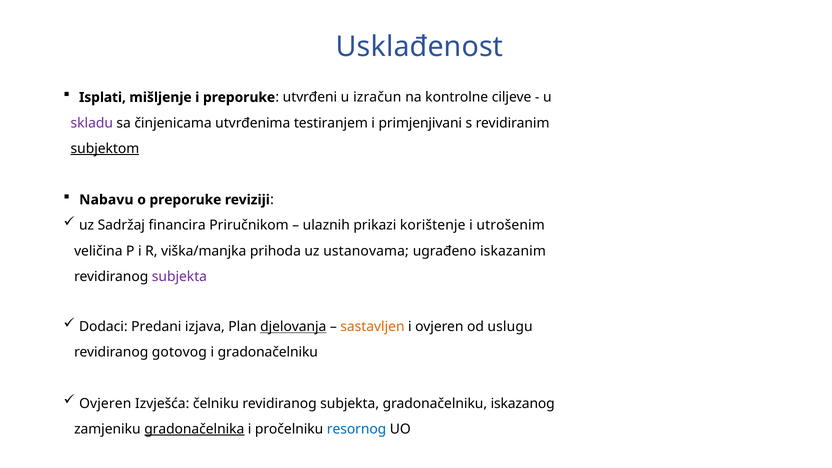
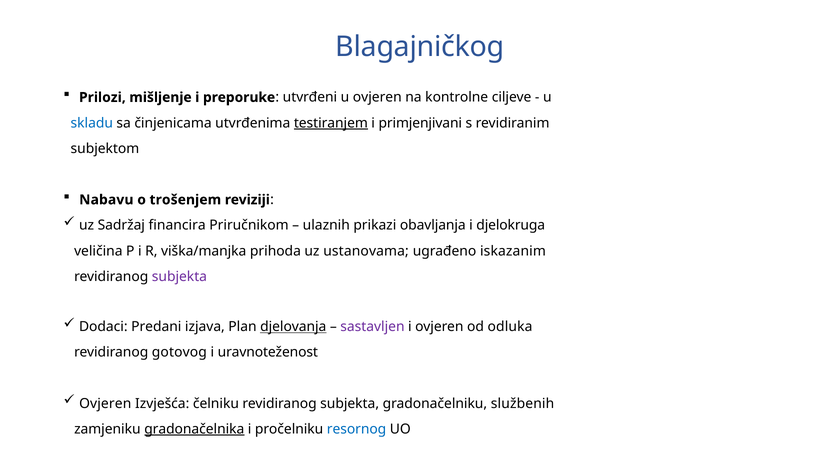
Usklađenost: Usklađenost -> Blagajničkog (420, 47)
Isplati: Isplati -> Prilozi (102, 97)
u izračun: izračun -> ovjeren (377, 97)
skladu colour: purple -> blue (92, 123)
testiranjem underline: none -> present (331, 123)
subjektom underline: present -> none (105, 149)
o preporuke: preporuke -> trošenjem (185, 200)
korištenje: korištenje -> obavljanja (433, 225)
utrošenim: utrošenim -> djelokruga (511, 225)
sastavljen colour: orange -> purple (372, 327)
uslugu: uslugu -> odluka (510, 327)
i gradonačelniku: gradonačelniku -> uravnoteženost (268, 352)
iskazanog: iskazanog -> službenih (523, 404)
